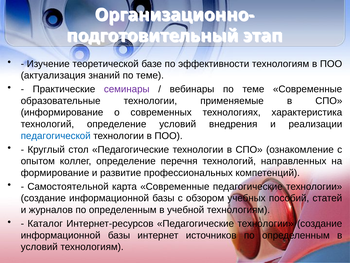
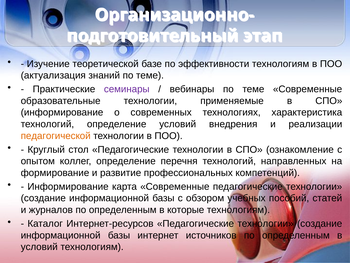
педагогической colour: blue -> orange (56, 136)
Самостоятельной: Самостоятельной -> Информирование (68, 186)
учебной: учебной -> которые (186, 210)
